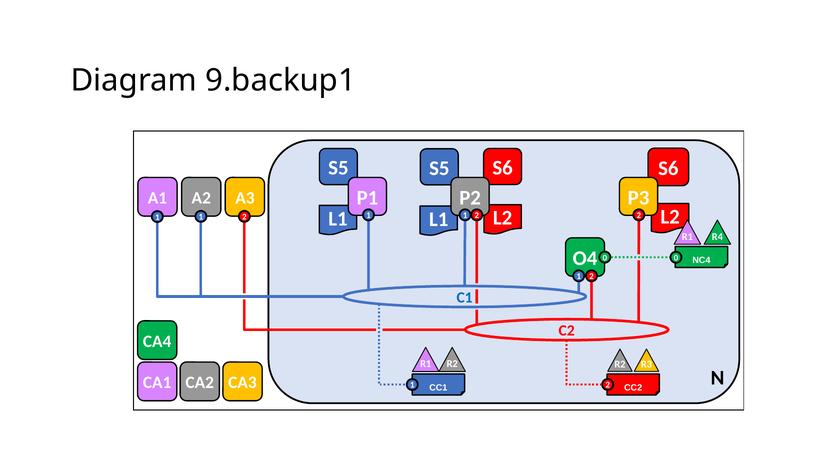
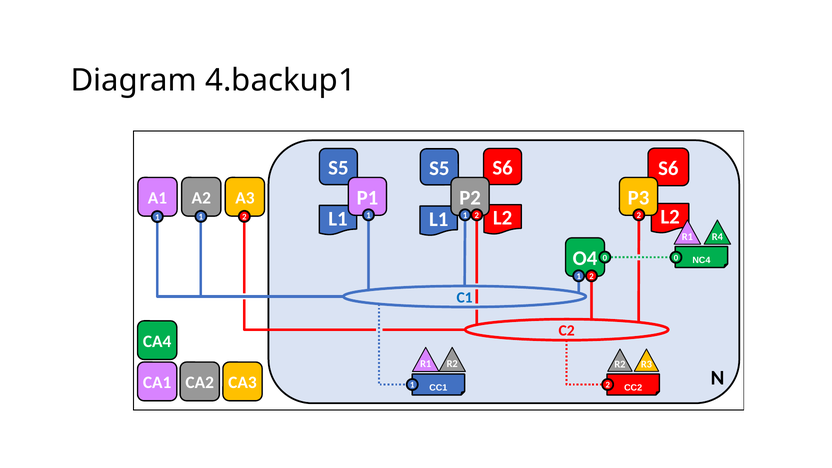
9.backup1: 9.backup1 -> 4.backup1 (281, 80)
